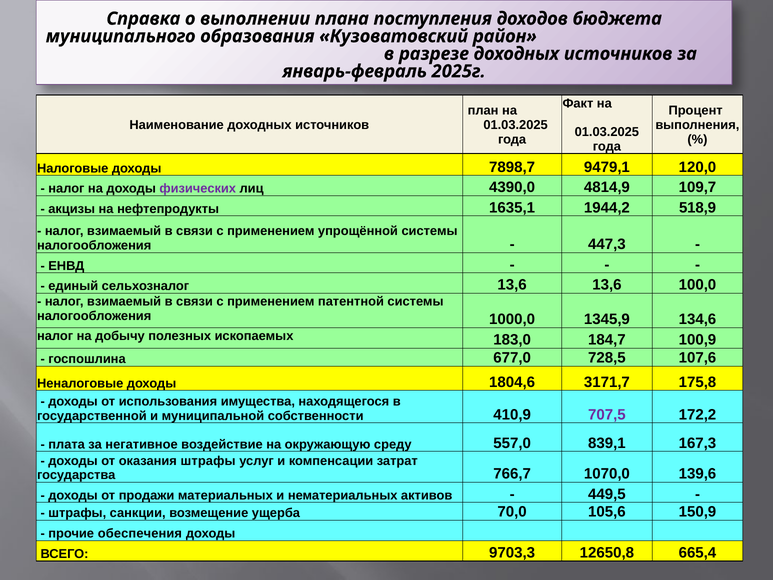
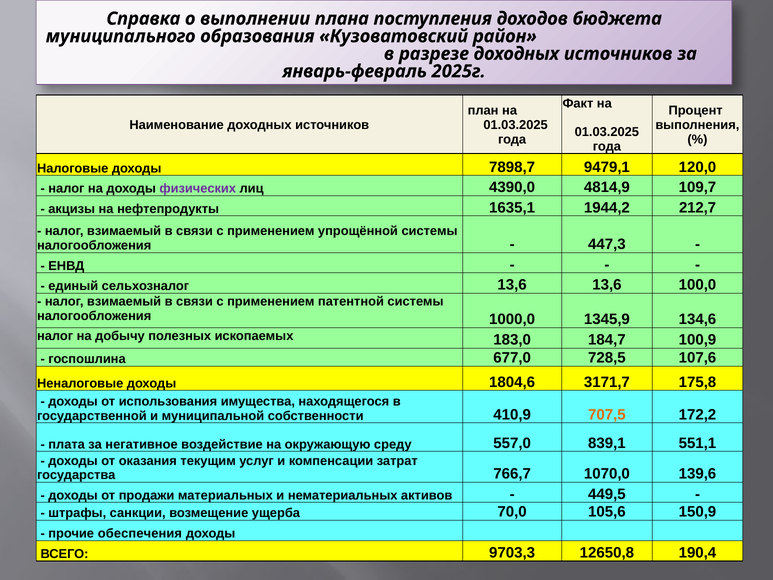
518,9: 518,9 -> 212,7 (698, 208)
707,5 colour: purple -> orange (607, 415)
167,3: 167,3 -> 551,1 (697, 443)
оказания штрафы: штрафы -> текущим (208, 461)
665,4: 665,4 -> 190,4 (697, 552)
